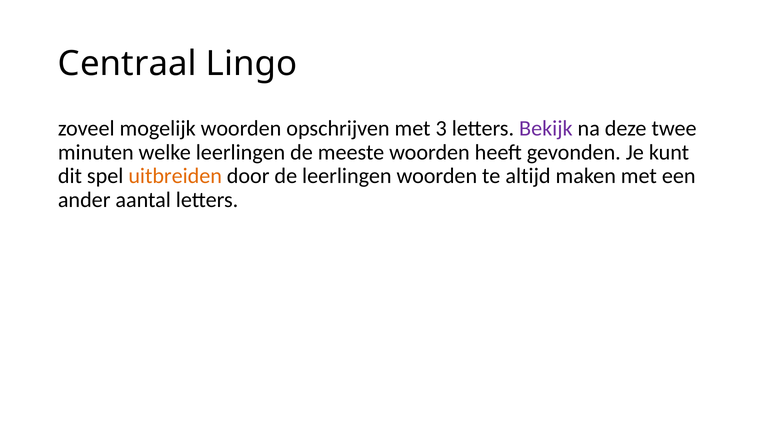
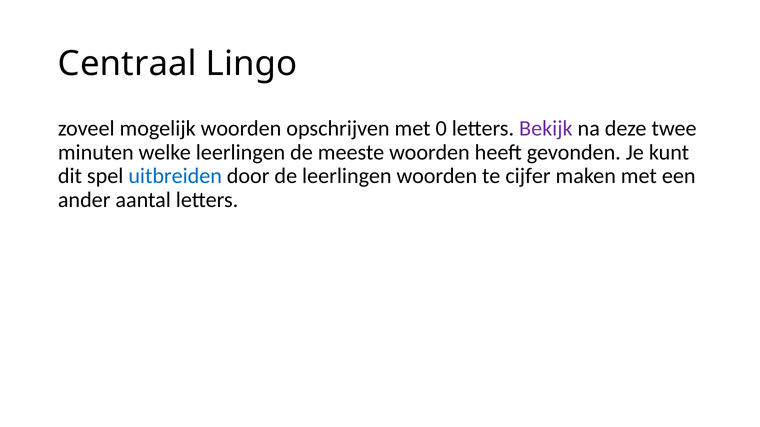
3: 3 -> 0 (441, 128)
uitbreiden colour: orange -> blue (175, 176)
altijd: altijd -> cijfer (528, 176)
